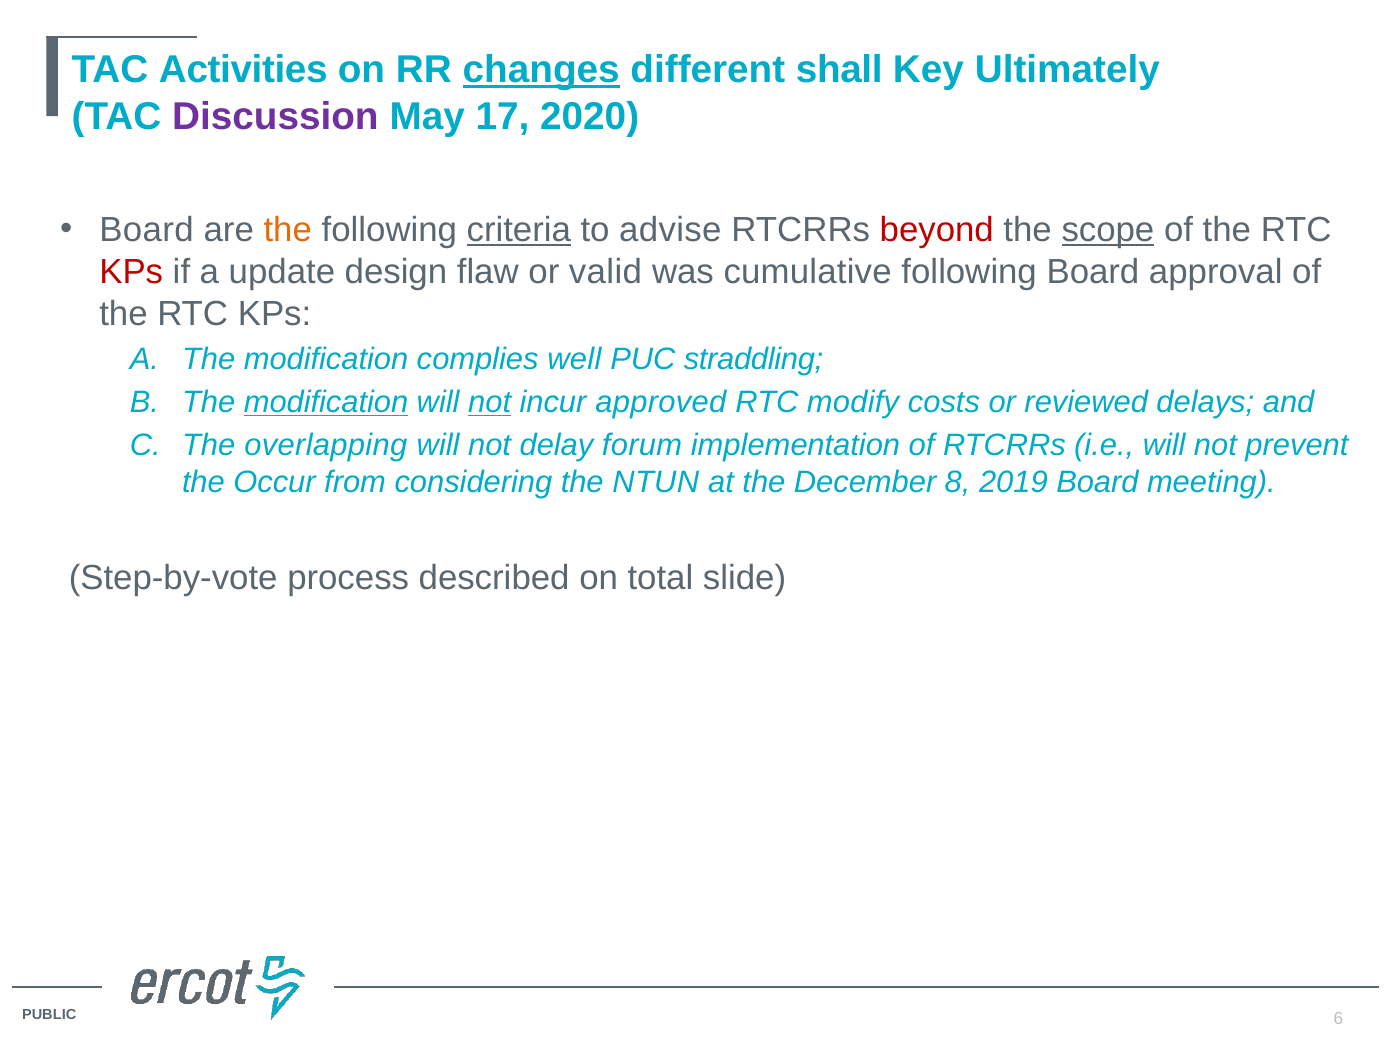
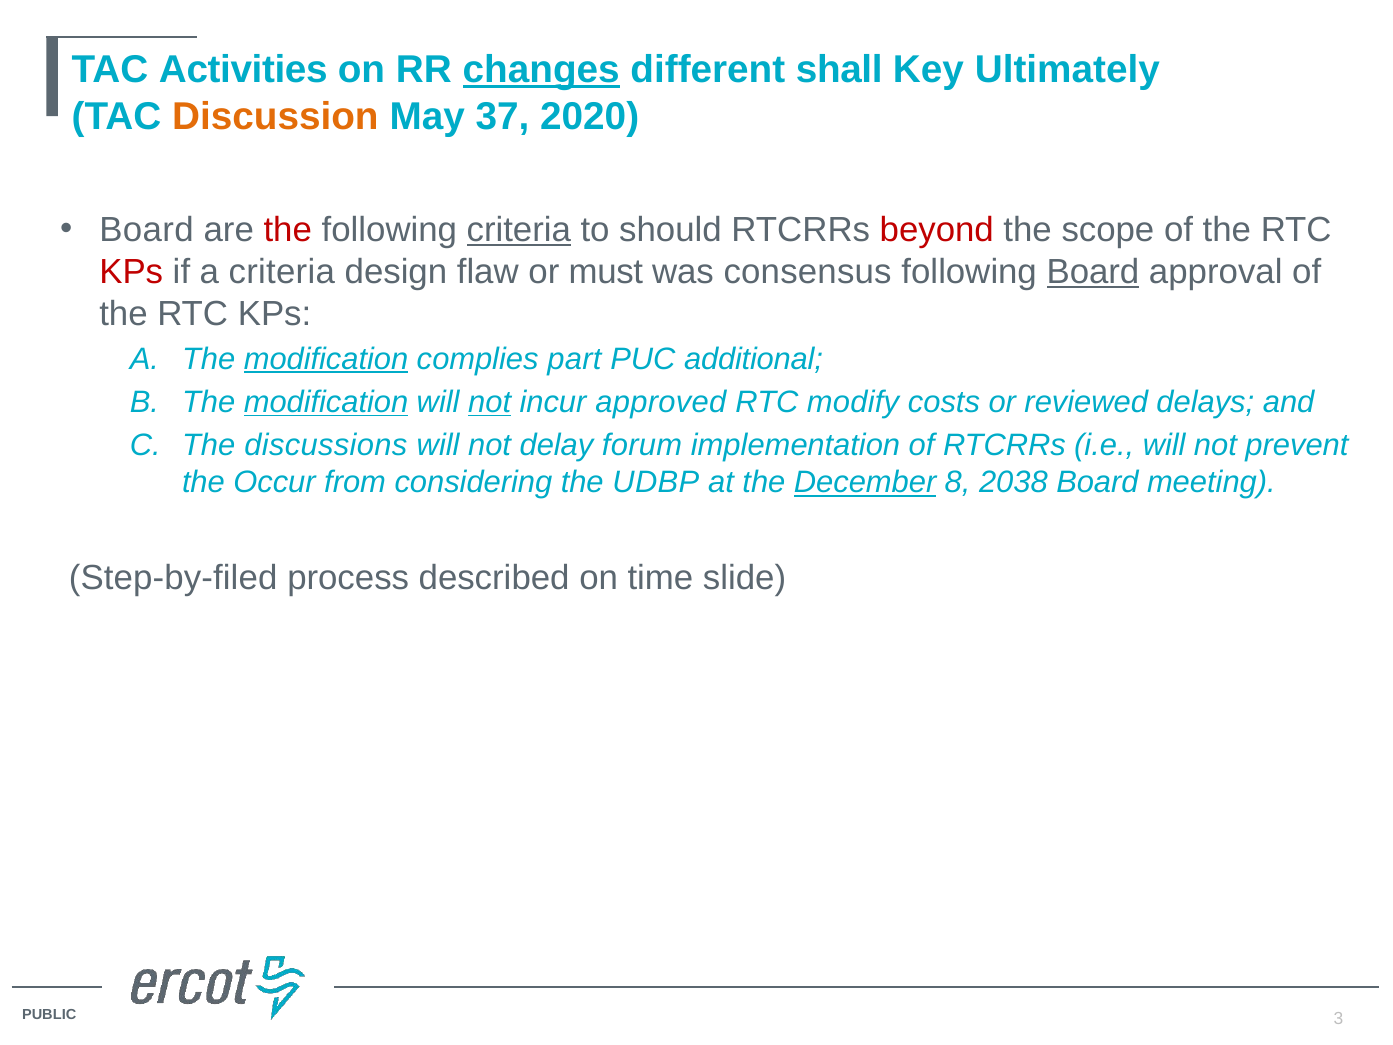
Discussion colour: purple -> orange (275, 116)
17: 17 -> 37 (502, 116)
the colour: orange -> red (288, 230)
advise: advise -> should (671, 230)
scope underline: present -> none (1108, 230)
a update: update -> criteria (282, 272)
valid: valid -> must (606, 272)
cumulative: cumulative -> consensus (808, 272)
Board underline: none -> present (1093, 272)
modification underline: none -> present (326, 359)
well: well -> part (574, 359)
straddling: straddling -> additional (753, 359)
overlapping: overlapping -> discussions (326, 445)
NTUN: NTUN -> UDBP (656, 483)
December underline: none -> present (865, 483)
2019: 2019 -> 2038 (1013, 483)
Step-by-vote: Step-by-vote -> Step-by-filed (173, 578)
total: total -> time (660, 578)
6: 6 -> 3 (1339, 1018)
